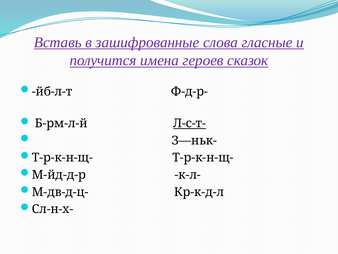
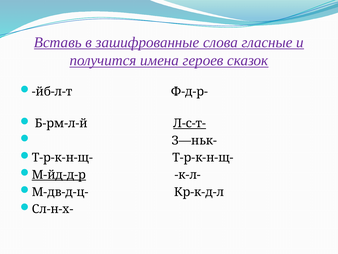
М-йд-д-р underline: none -> present (59, 175)
